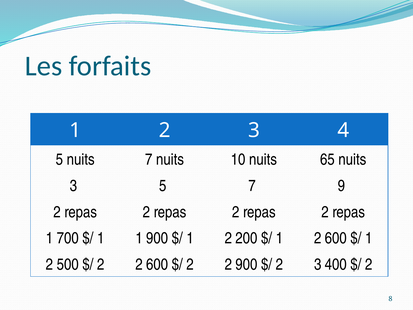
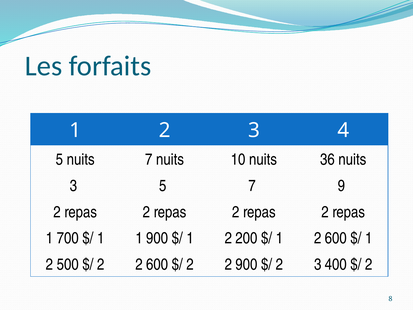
65: 65 -> 36 (328, 160)
